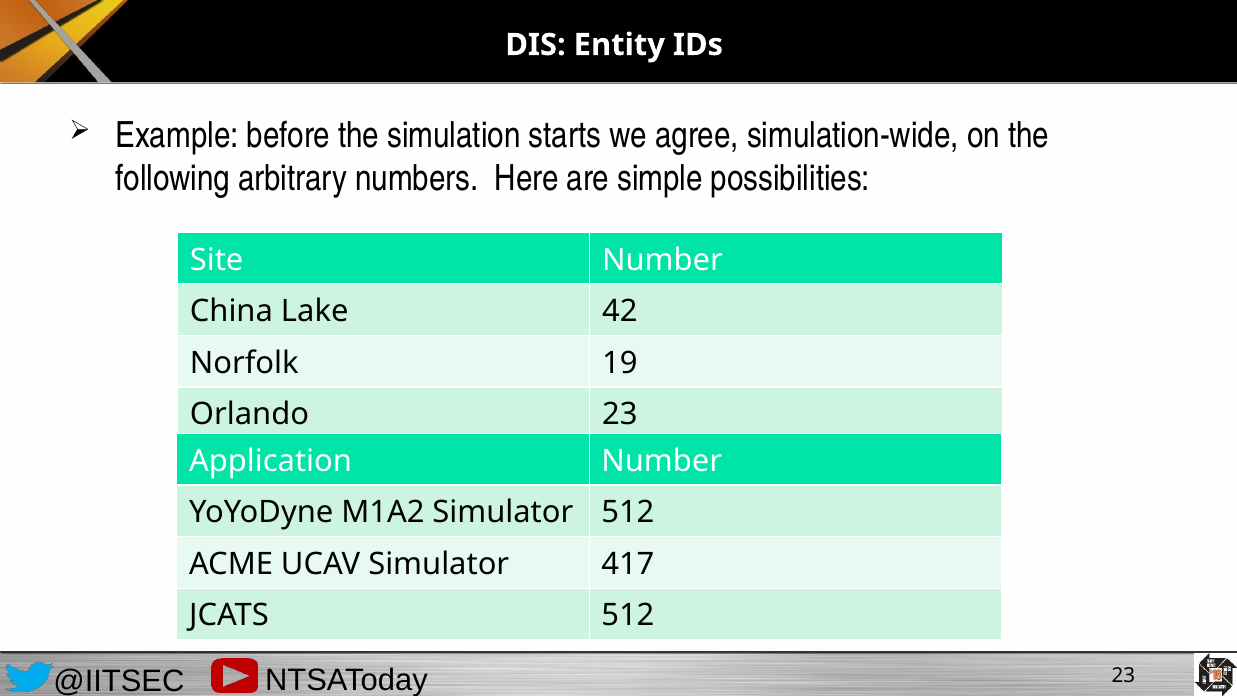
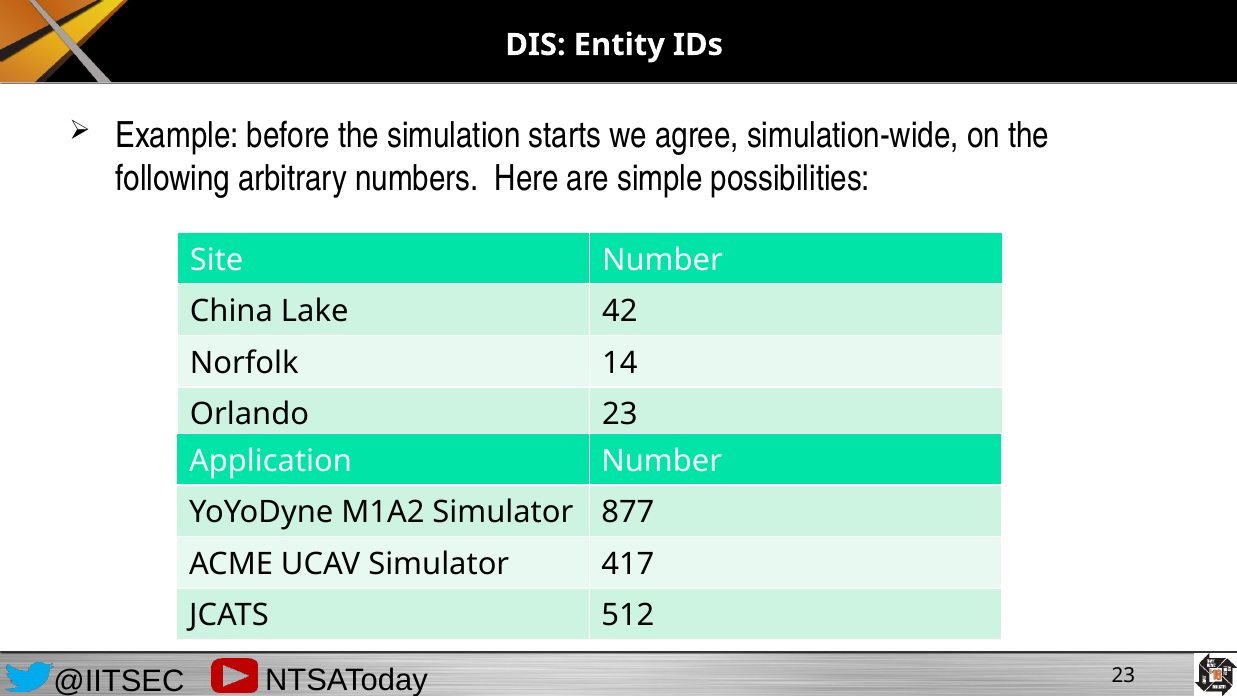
19: 19 -> 14 (620, 363)
Simulator 512: 512 -> 877 (628, 512)
